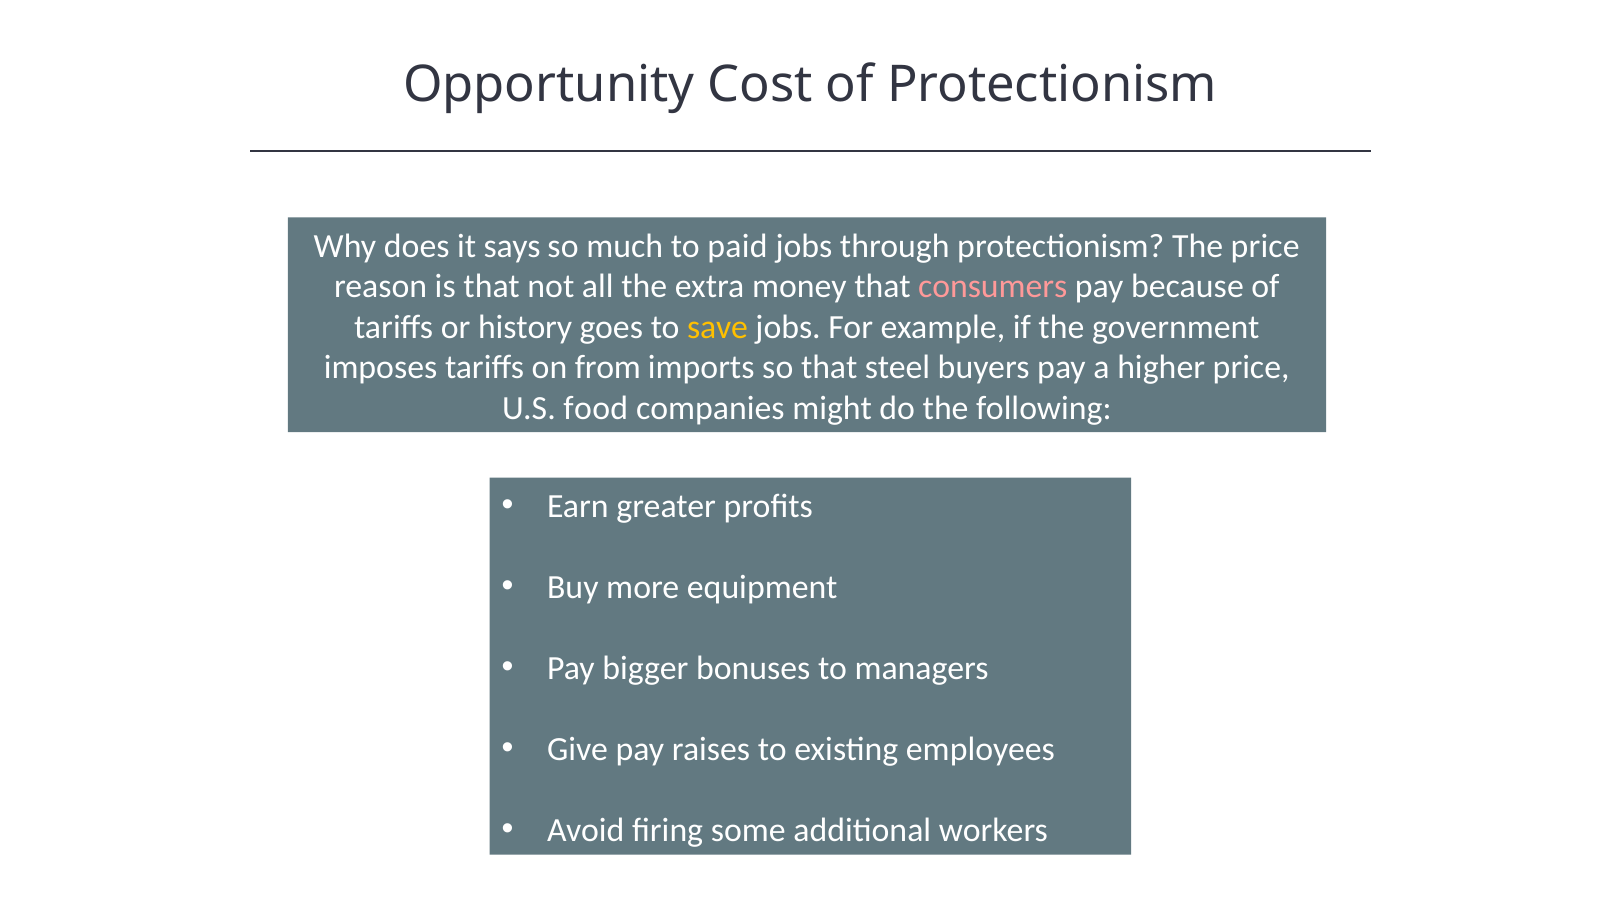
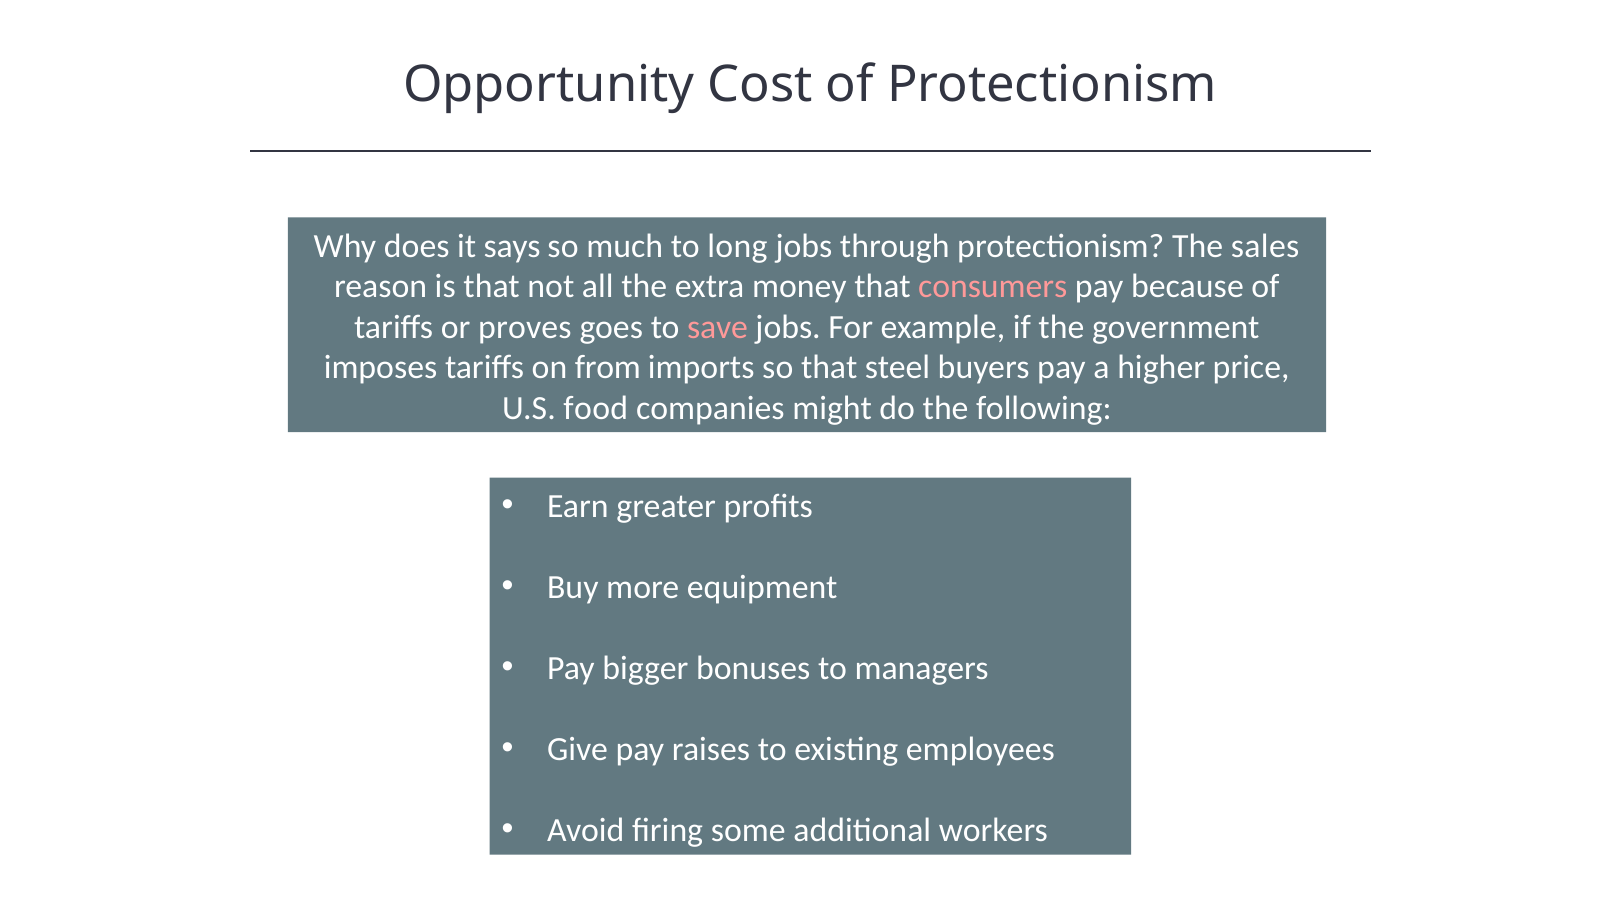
paid: paid -> long (737, 246)
The price: price -> sales (1265, 246)
history: history -> proves (525, 327)
save colour: yellow -> pink (718, 327)
